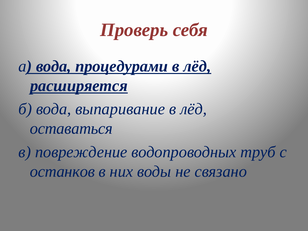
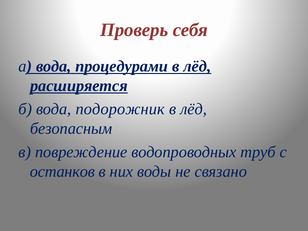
выпаривание: выпаривание -> подорожник (120, 109)
оставаться: оставаться -> безопасным (71, 129)
